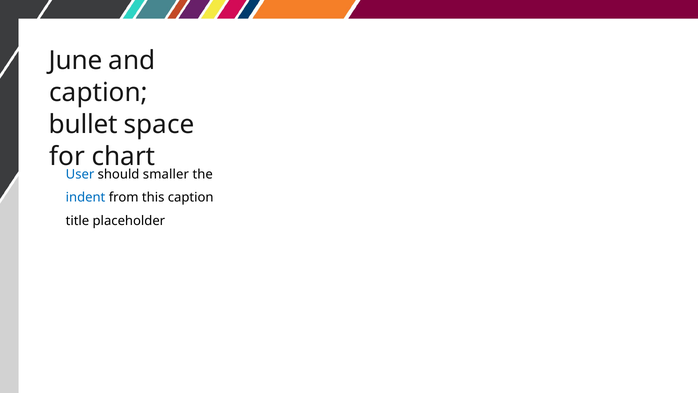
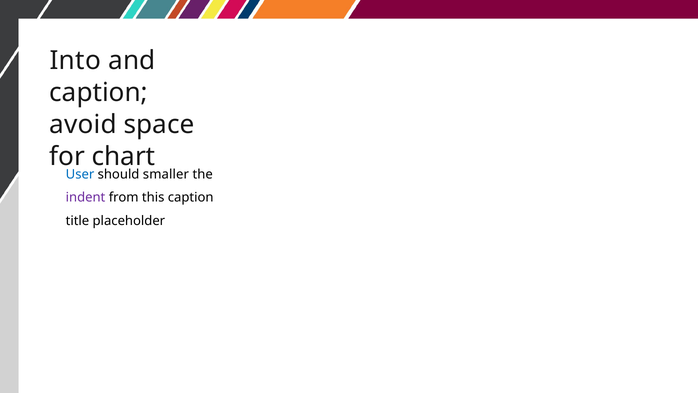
June: June -> Into (75, 60)
bullet: bullet -> avoid (83, 124)
indent colour: blue -> purple (86, 197)
